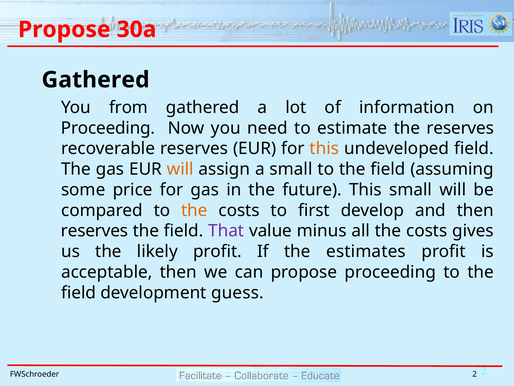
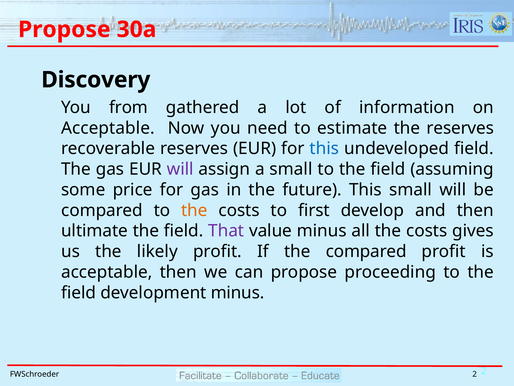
Gathered: Gathered -> Discovery (96, 80)
Proceeding: Proceeding -> Acceptable (108, 128)
this colour: orange -> blue (324, 148)
will colour: orange -> purple (180, 169)
reserves: reserves -> ultimate (94, 231)
the estimates: estimates -> compared (366, 251)
development guess: guess -> minus (238, 292)
